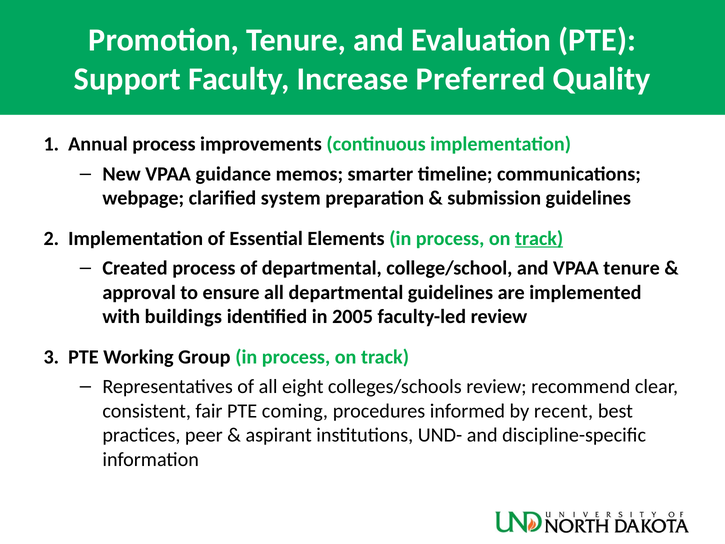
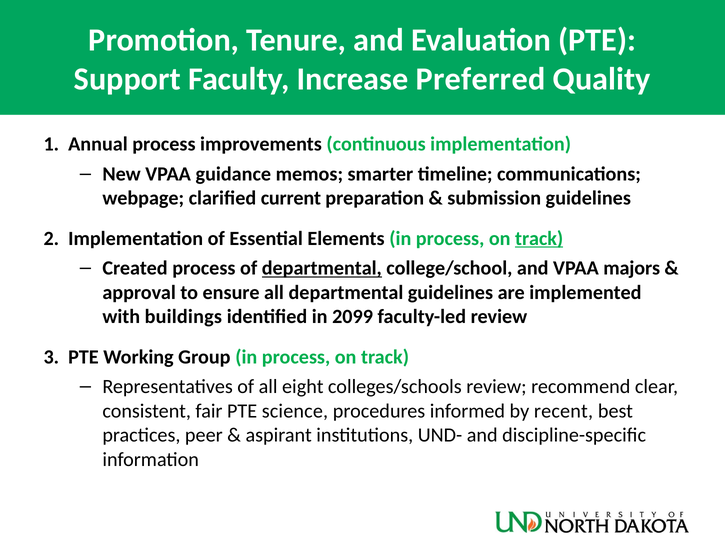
system: system -> current (291, 198)
departmental underline: none -> present (322, 268)
VPAA tenure: tenure -> majors (632, 268)
2005: 2005 -> 2099 (353, 316)
coming: coming -> science (295, 411)
